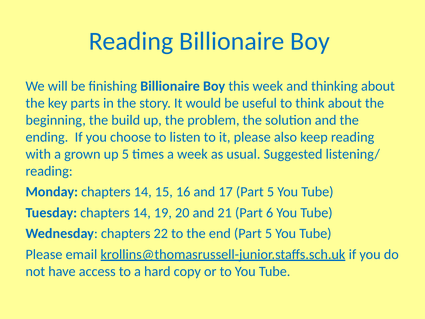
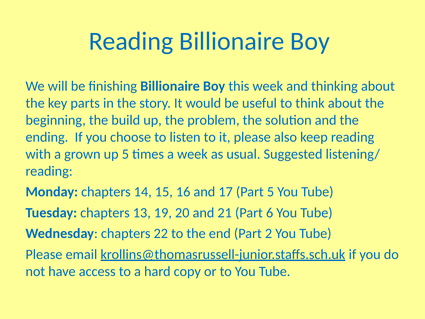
Tuesday chapters 14: 14 -> 13 (142, 213)
end Part 5: 5 -> 2 (269, 233)
